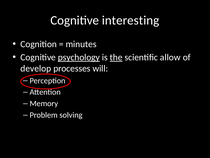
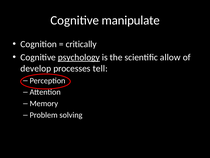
interesting: interesting -> manipulate (131, 20)
minutes: minutes -> critically (81, 44)
the underline: present -> none (116, 57)
will: will -> tell (100, 68)
